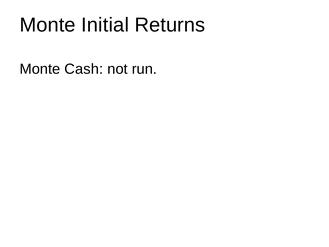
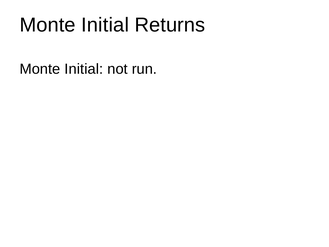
Cash: Cash -> Initial (84, 69)
